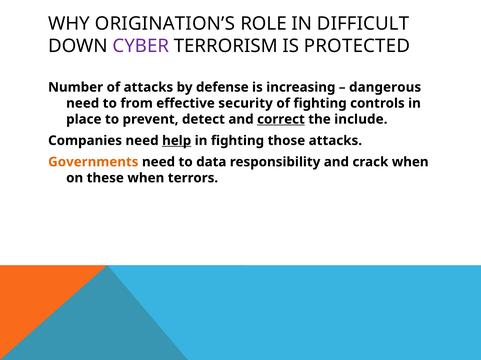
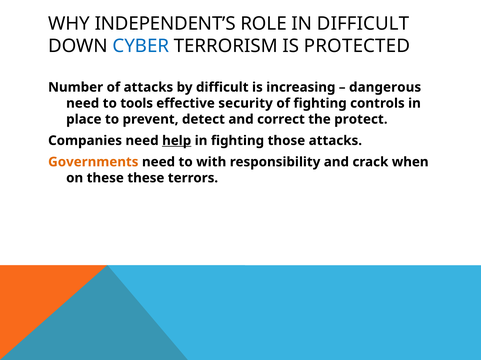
ORIGINATION’S: ORIGINATION’S -> INDEPENDENT’S (165, 24)
CYBER colour: purple -> blue (141, 46)
by defense: defense -> difficult (222, 87)
from: from -> tools (137, 103)
correct underline: present -> none (281, 119)
include: include -> protect (361, 119)
data: data -> with (211, 162)
these when: when -> these (146, 178)
